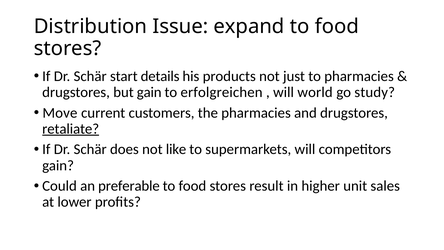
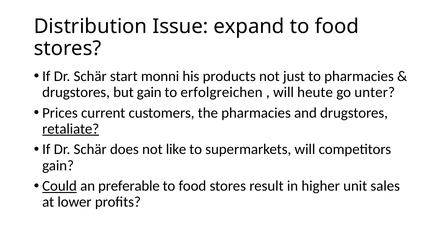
details: details -> monni (160, 76)
world: world -> heute (315, 92)
study: study -> unter (375, 92)
Move: Move -> Prices (60, 113)
Could underline: none -> present (59, 186)
